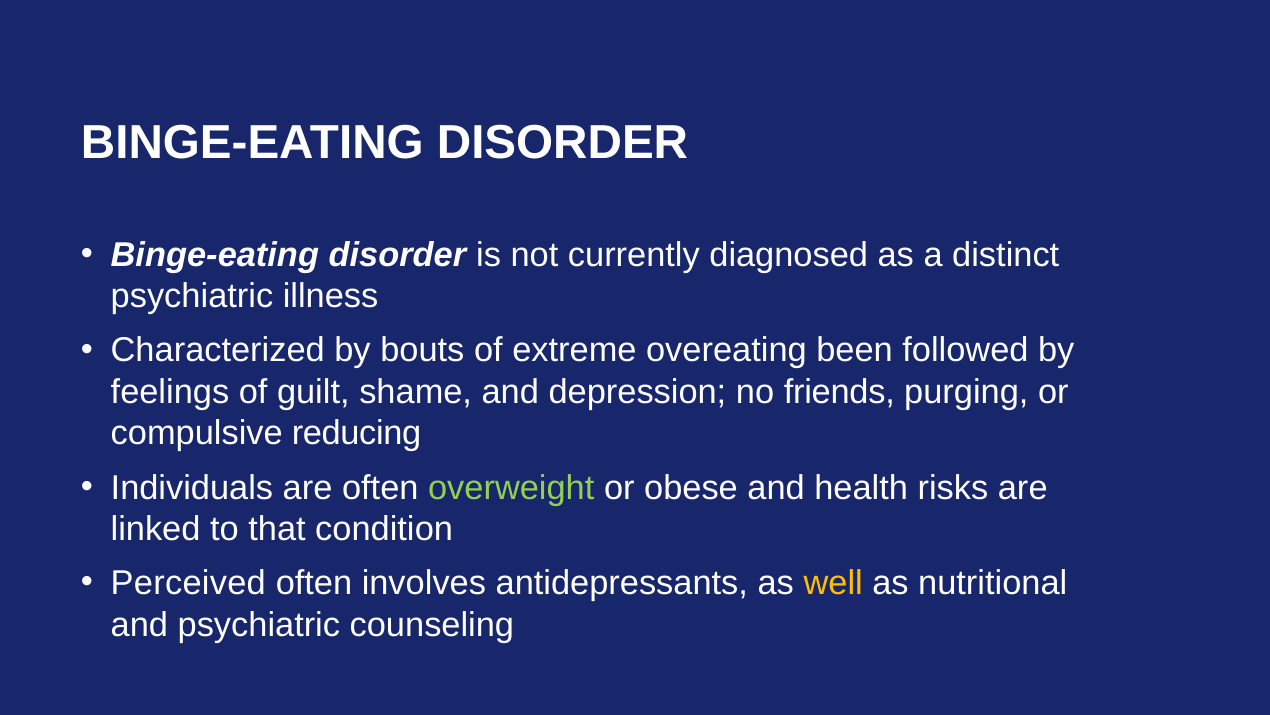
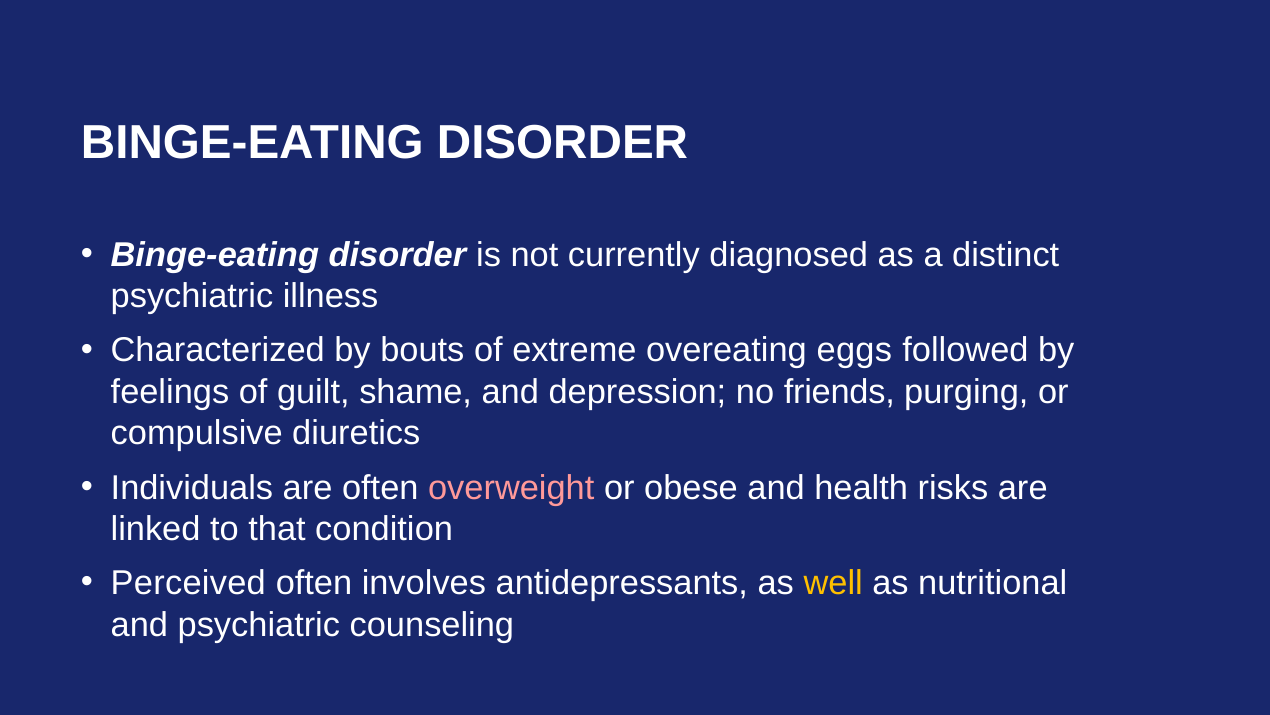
been: been -> eggs (854, 350)
reducing: reducing -> diuretics (356, 433)
overweight colour: light green -> pink (511, 487)
